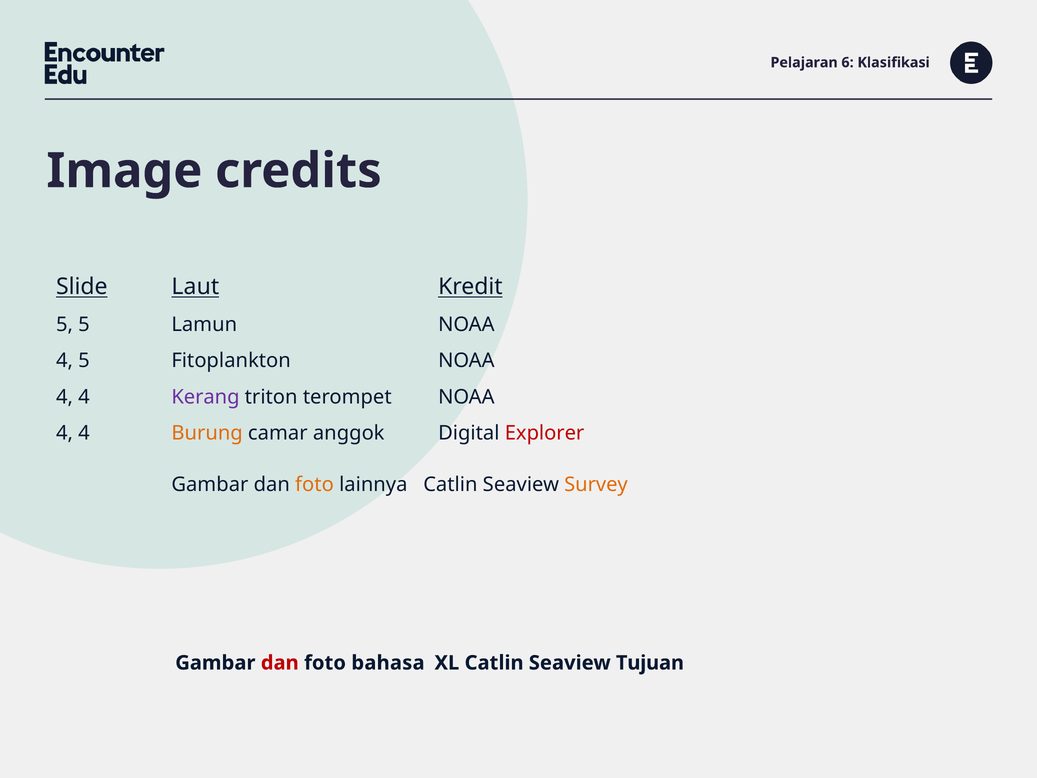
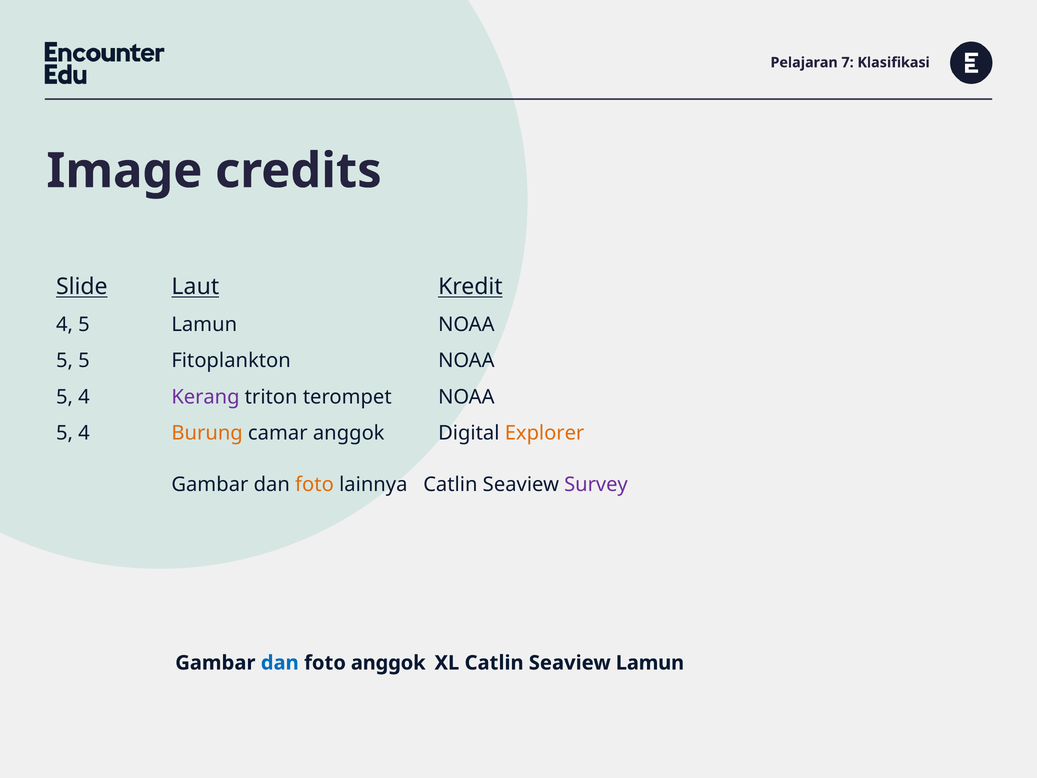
6: 6 -> 7 (848, 62)
5: 5 -> 4 (65, 324)
4: 4 -> 5 (65, 361)
4: 4 -> 5 (65, 397)
4: 4 -> 5 (65, 433)
Explorer colour: red -> orange (545, 433)
Survey colour: orange -> purple (596, 484)
dan colour: red -> blue (280, 663)
foto bahasa: bahasa -> anggok (388, 663)
Seaview Tujuan: Tujuan -> Lamun (650, 663)
